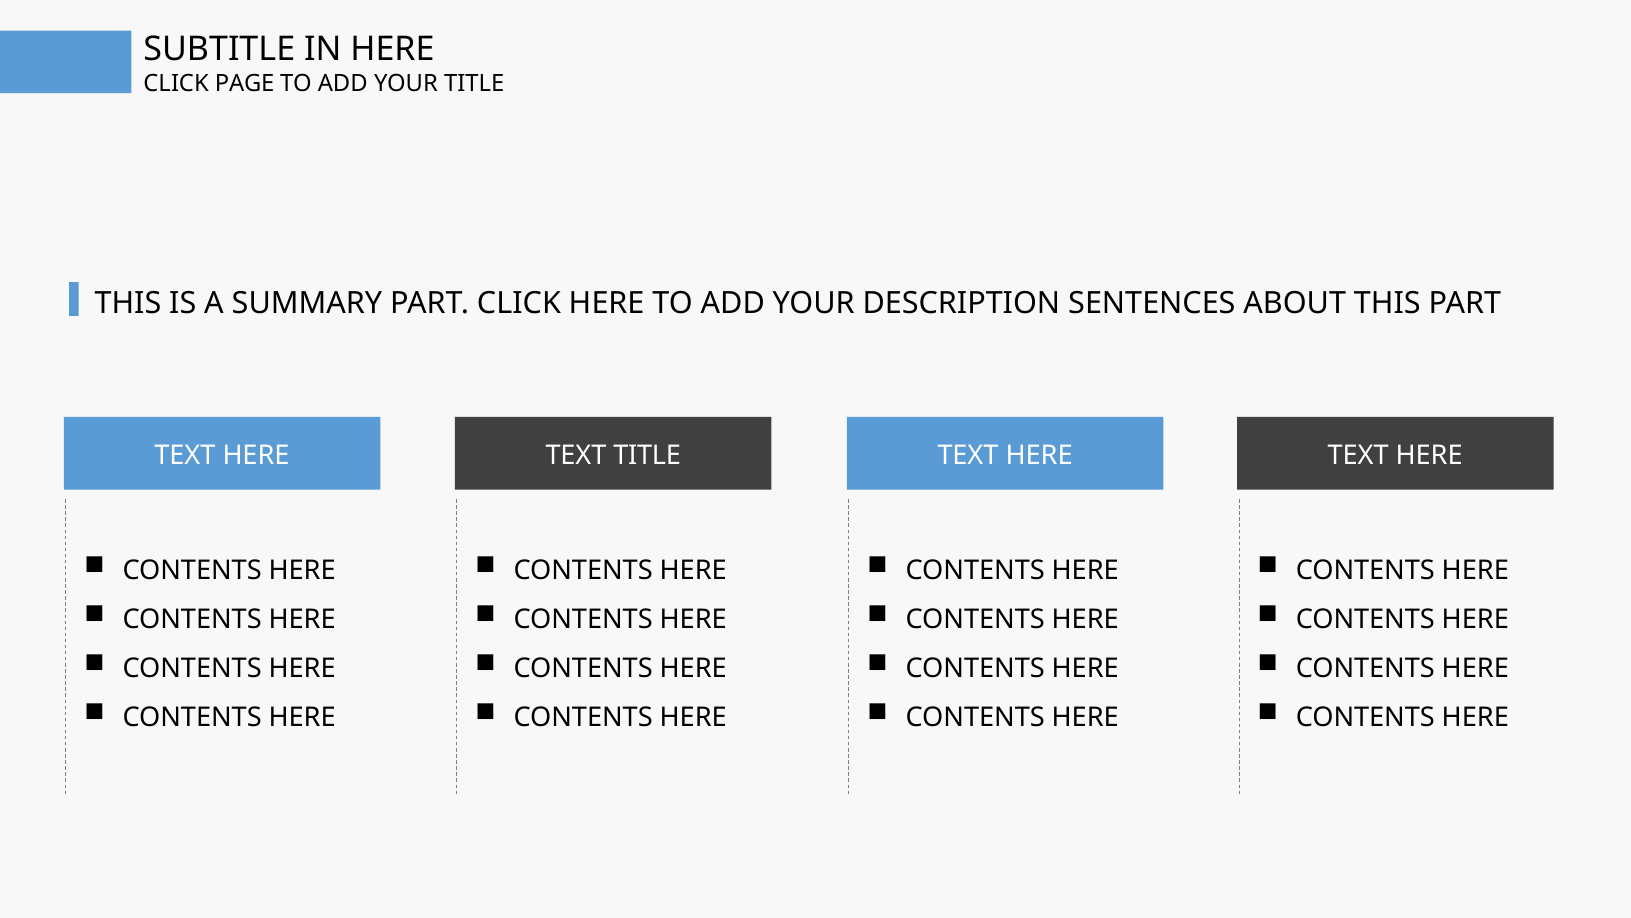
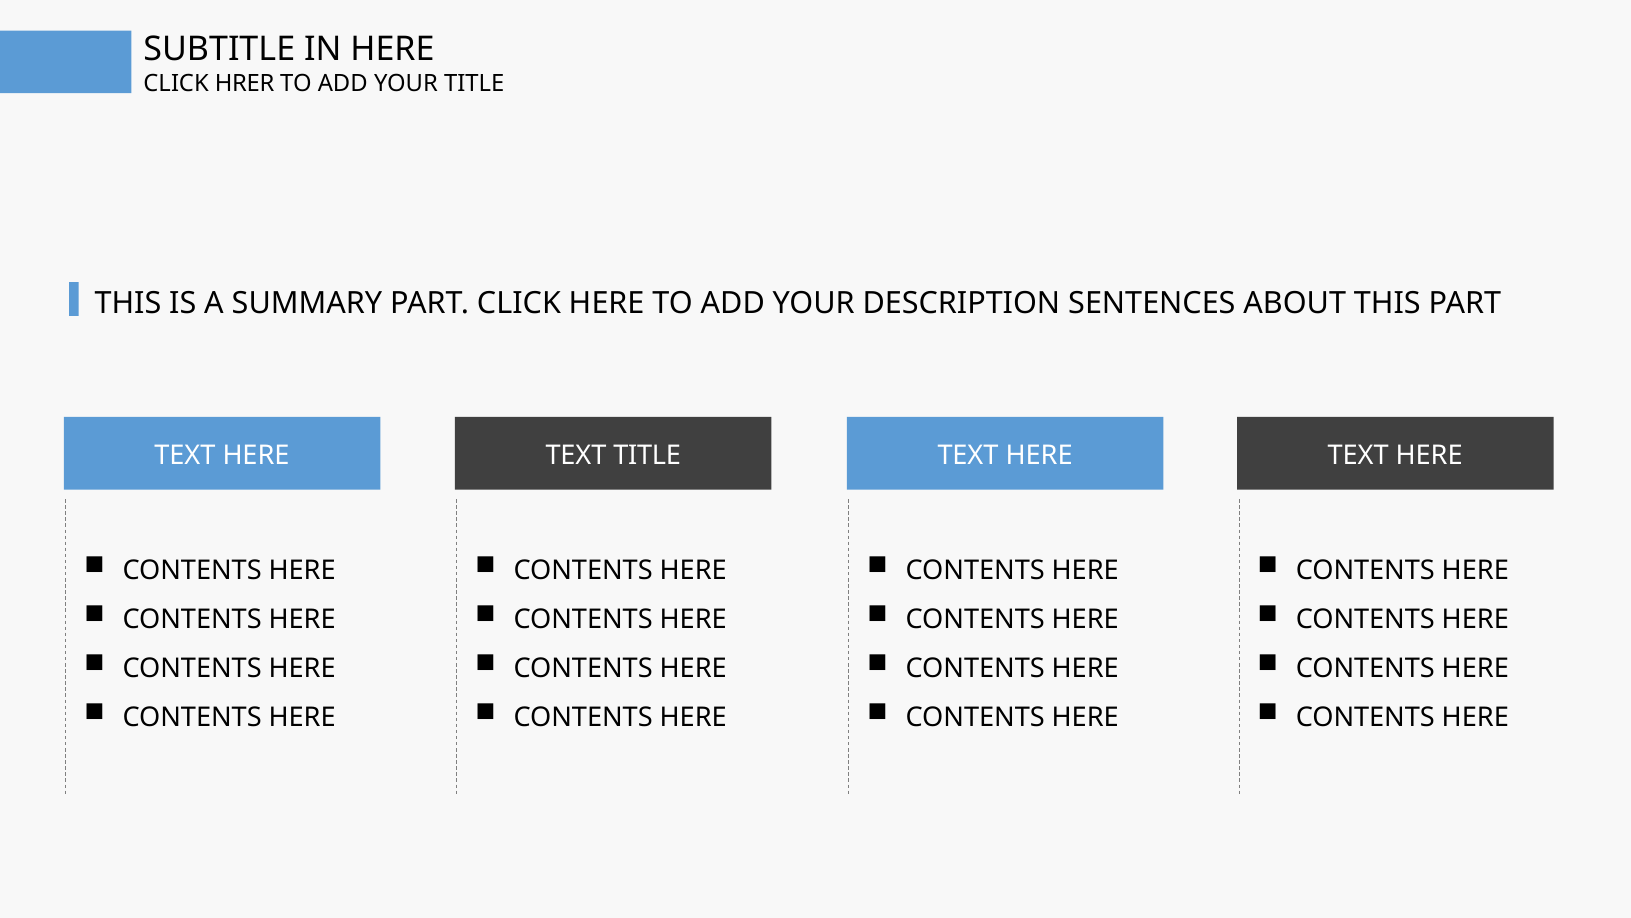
PAGE: PAGE -> HRER (245, 83)
